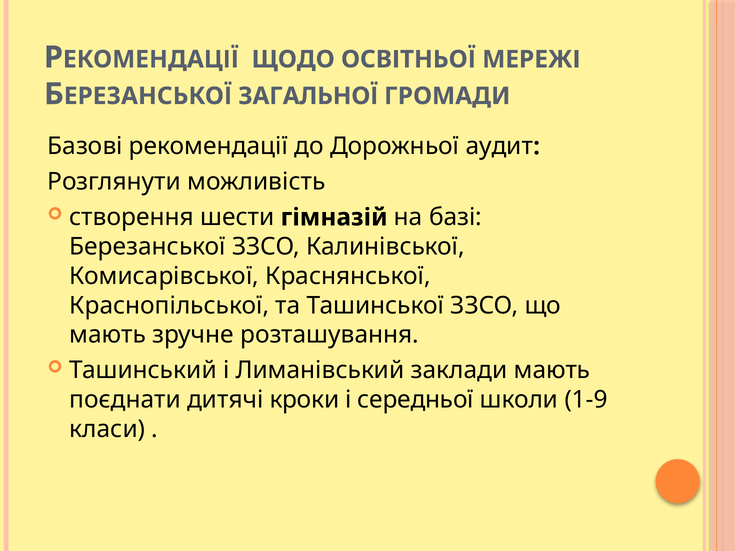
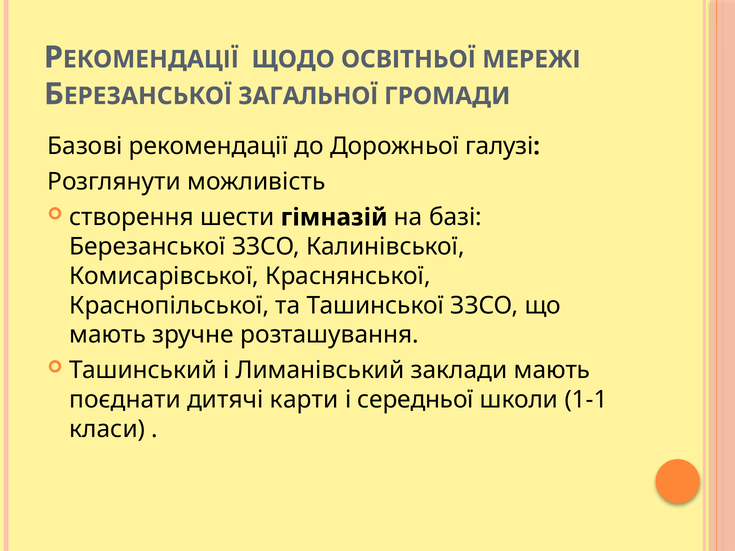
аудит: аудит -> галузі (499, 146)
кроки: кроки -> карти (304, 400)
1-9: 1-9 -> 1-1 (586, 400)
